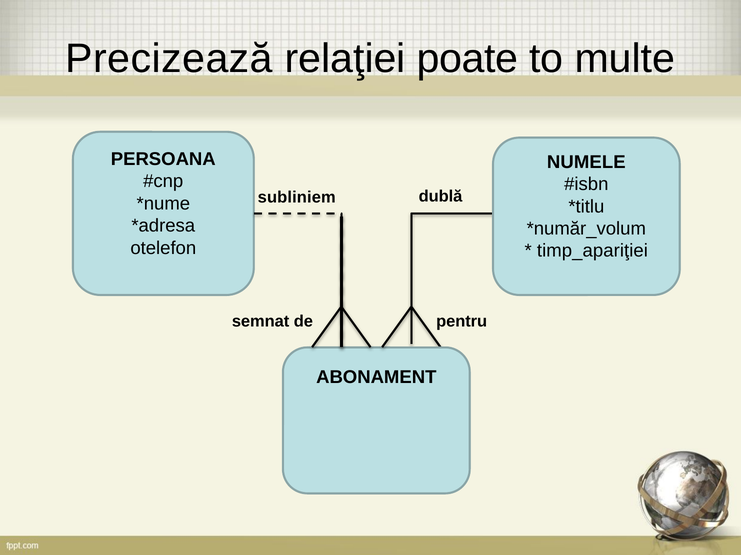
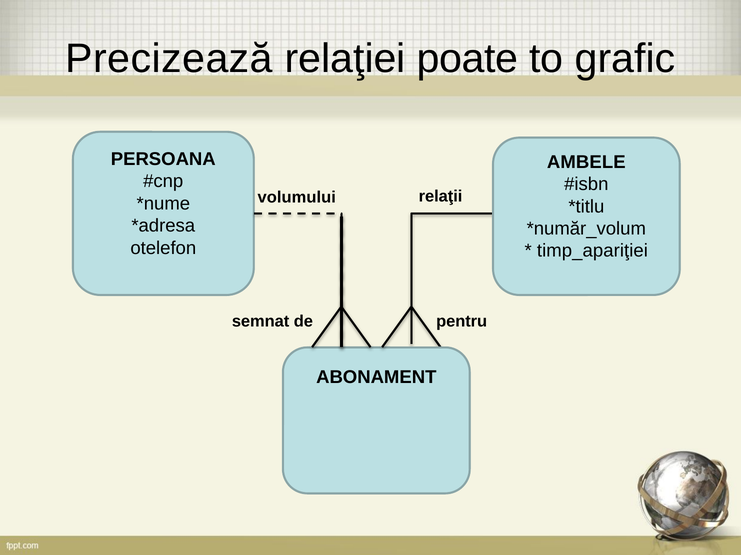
multe: multe -> grafic (625, 59)
NUMELE: NUMELE -> AMBELE (586, 162)
dublă: dublă -> relaţii (440, 196)
subliniem: subliniem -> volumului (297, 198)
